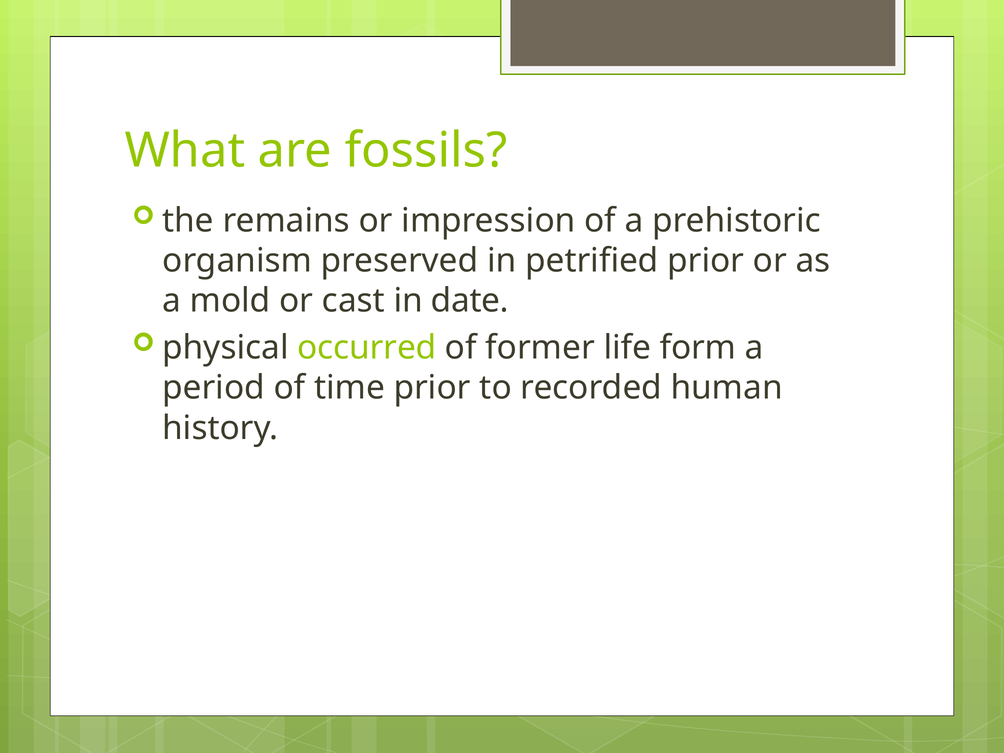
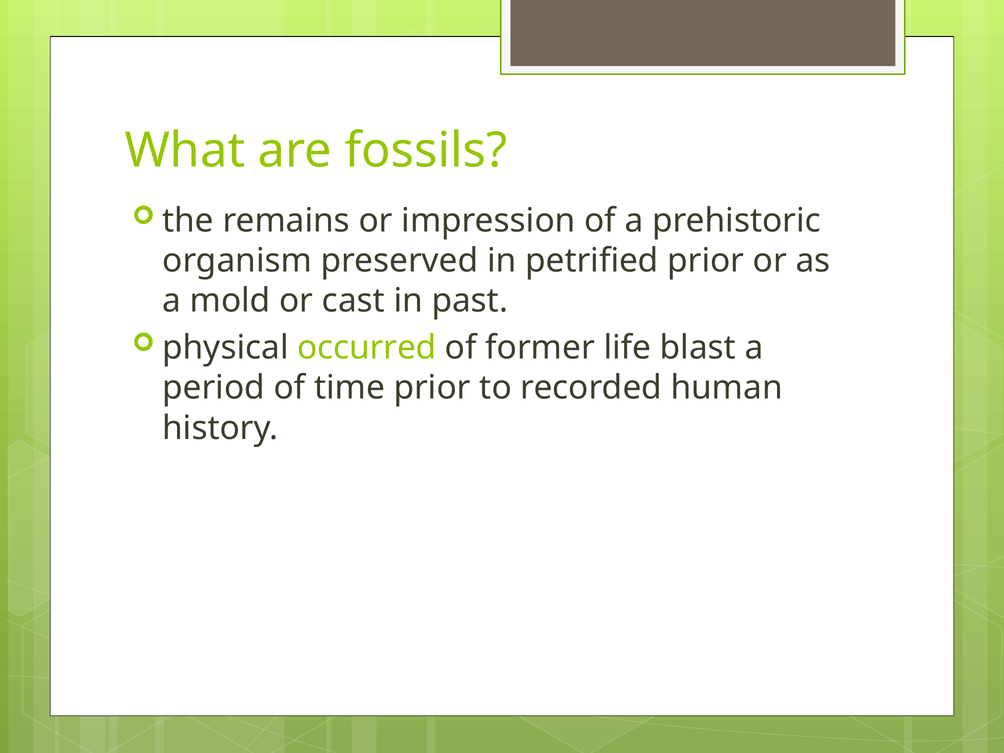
date: date -> past (470, 301)
form: form -> blast (698, 348)
